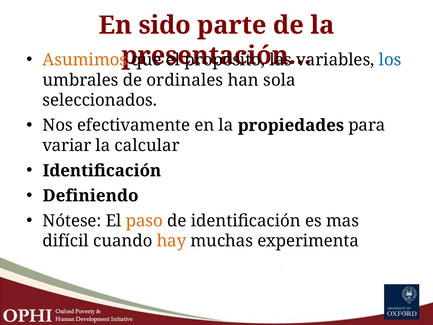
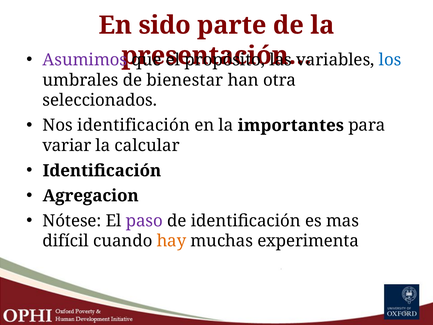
Asumimos colour: orange -> purple (85, 60)
ordinales: ordinales -> bienestar (185, 80)
sola: sola -> otra (280, 80)
Nos efectivamente: efectivamente -> identificación (133, 125)
propiedades: propiedades -> importantes (291, 125)
Definiendo: Definiendo -> Agregacion (91, 196)
paso colour: orange -> purple (144, 221)
